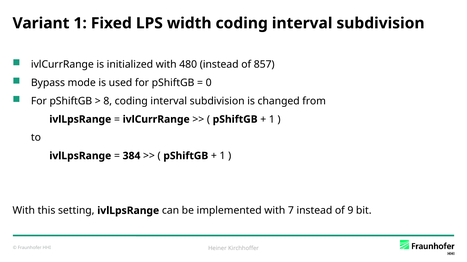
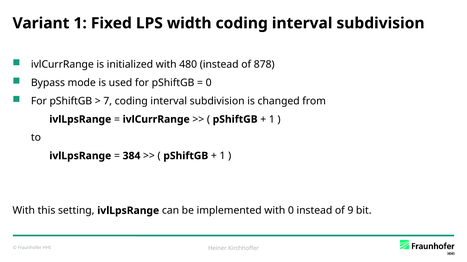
857: 857 -> 878 (264, 65)
8: 8 -> 7 (108, 101)
with 7: 7 -> 0 (291, 211)
